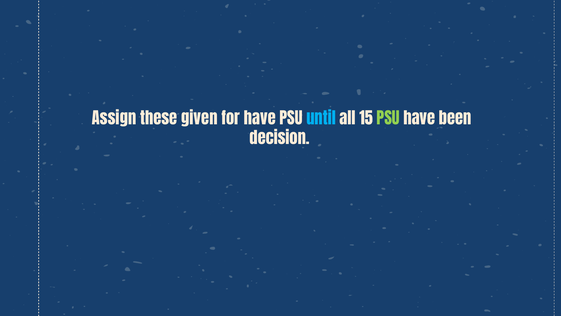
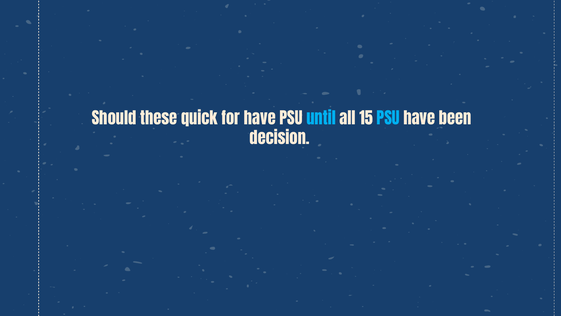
Assign: Assign -> Should (114, 119)
given: given -> quick (199, 119)
PSU colour: light green -> light blue (388, 119)
